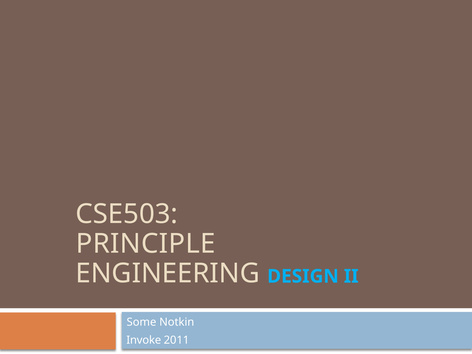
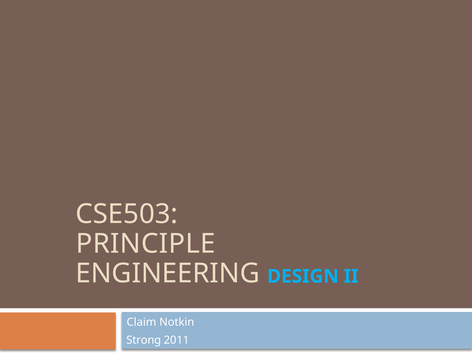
Some: Some -> Claim (141, 322)
Invoke: Invoke -> Strong (144, 340)
